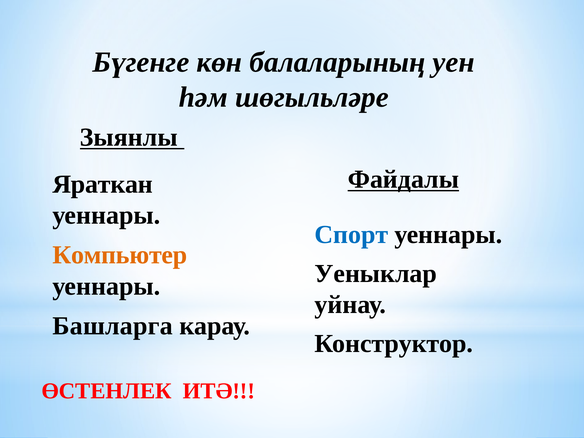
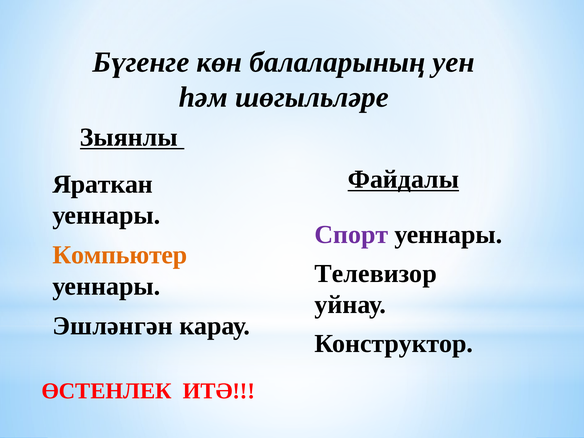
Спорт colour: blue -> purple (351, 235)
Уеныклар: Уеныклар -> Телевизор (376, 274)
Башларга: Башларга -> Эшләнгән (113, 326)
